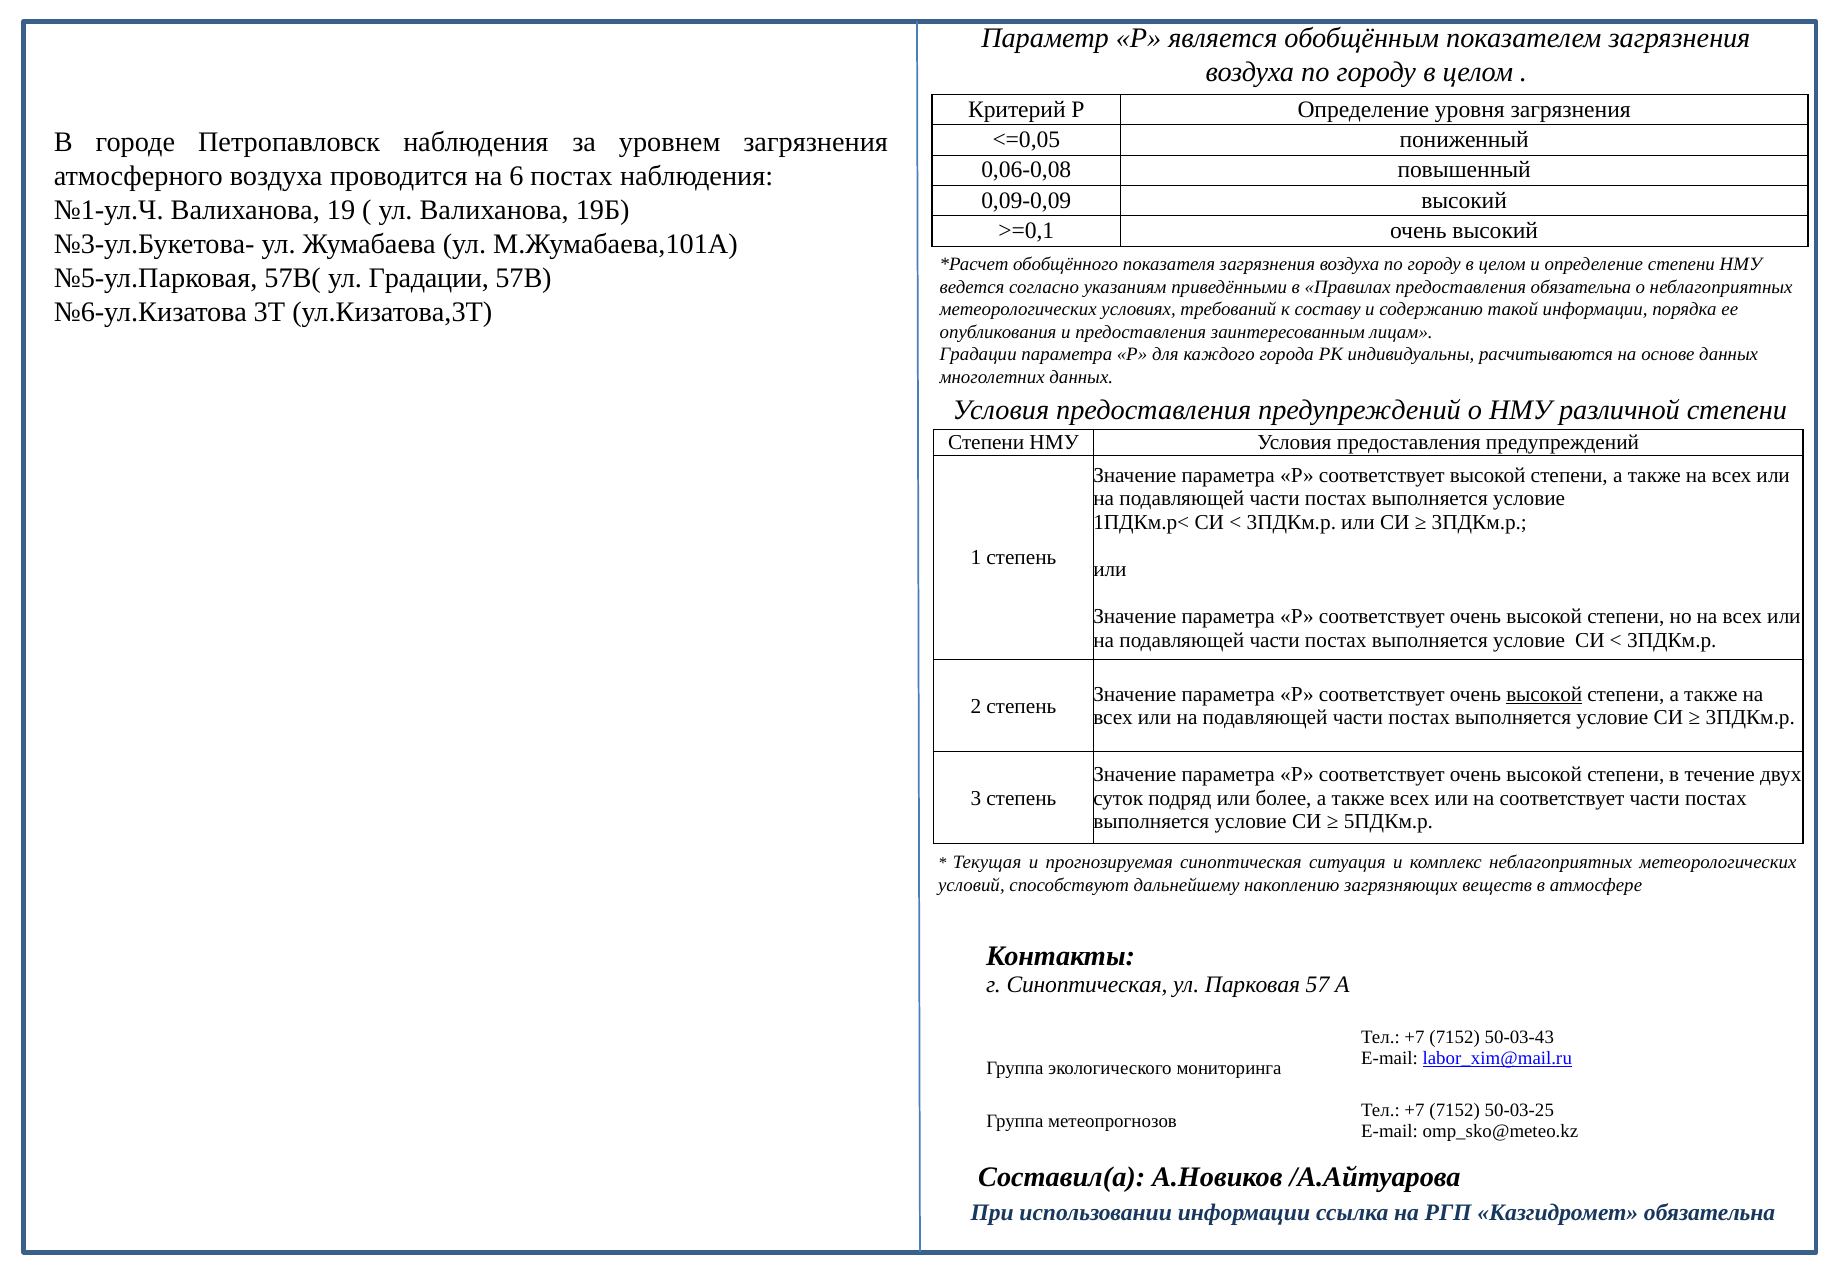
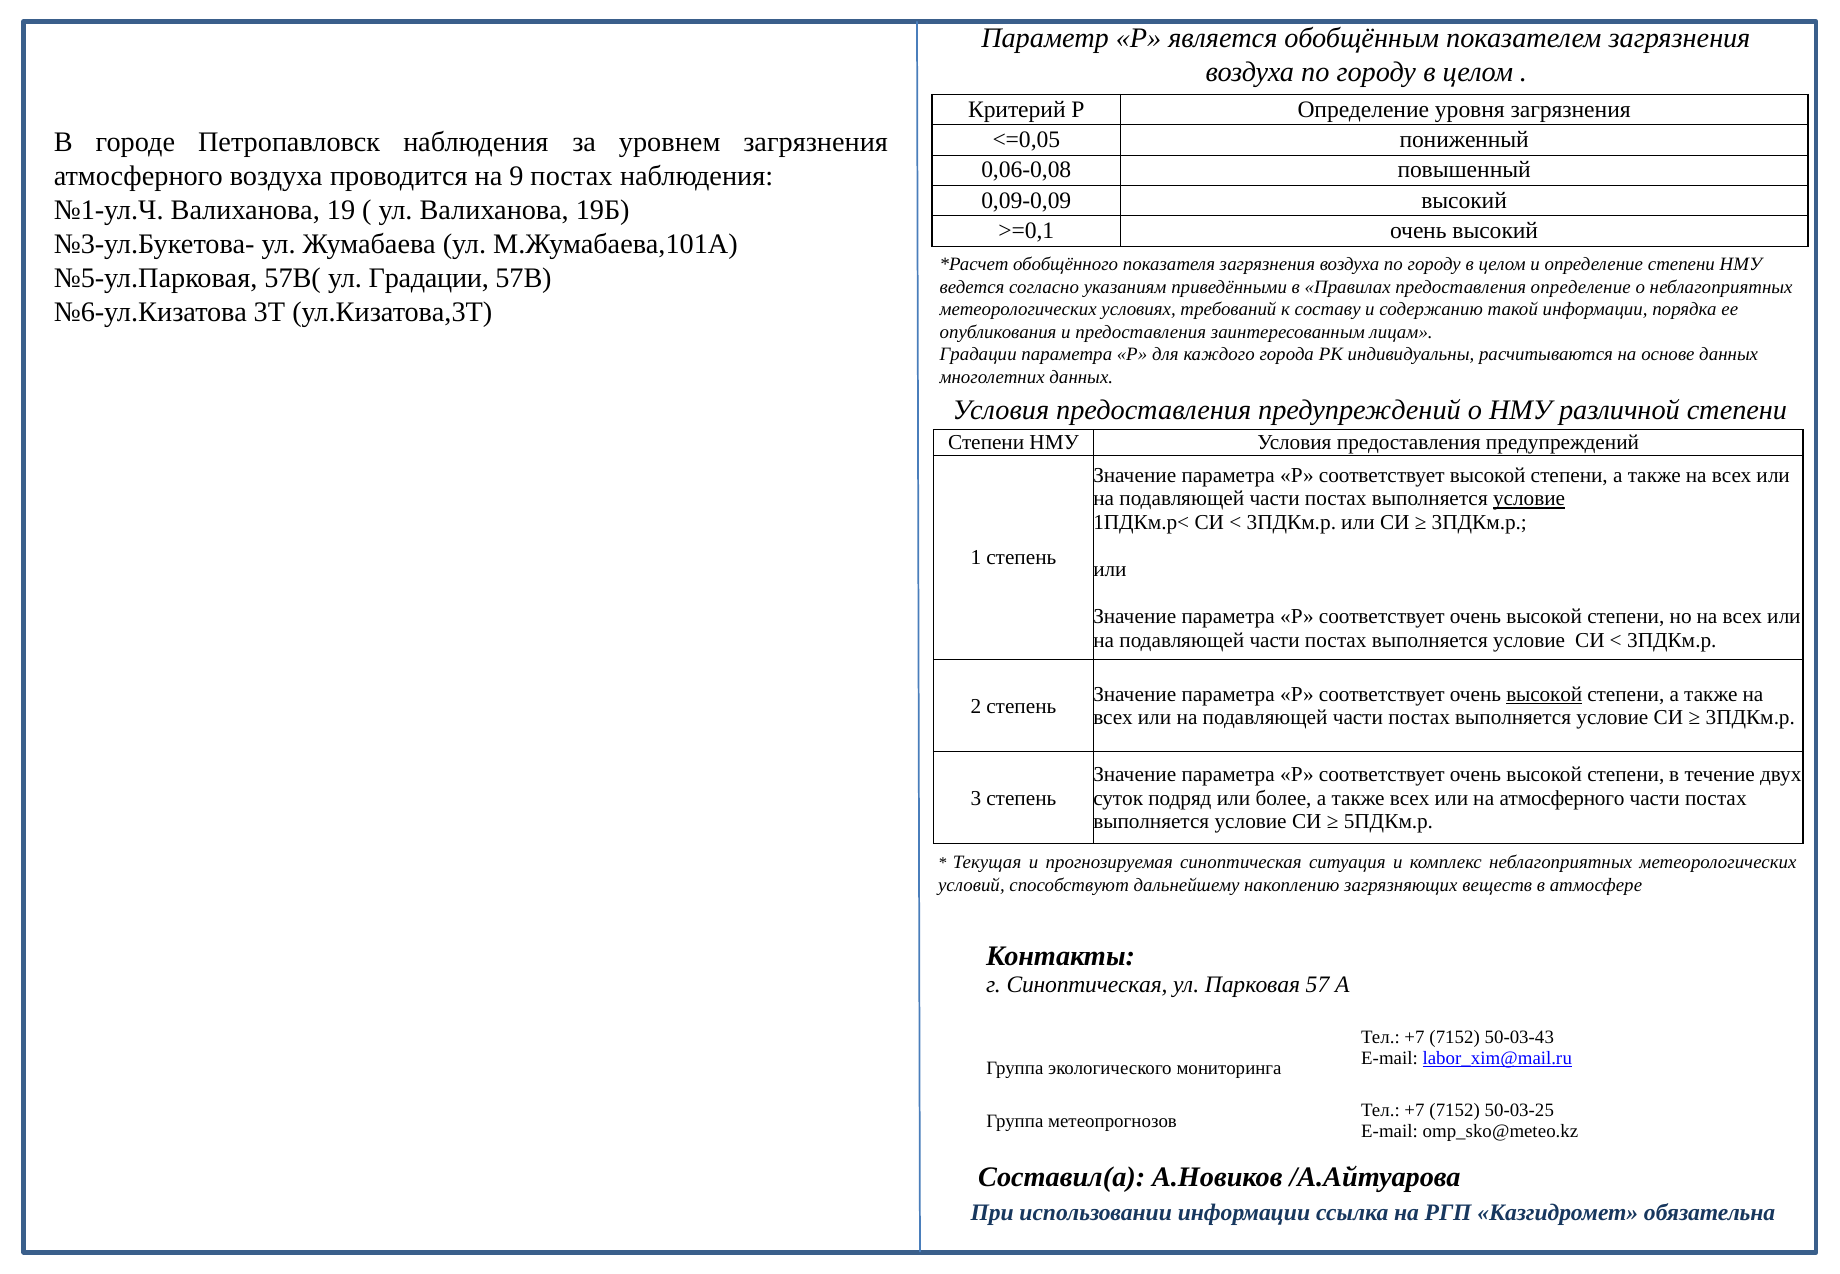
6: 6 -> 9 (516, 176)
предоставления обязательна: обязательна -> определение (1581, 287)
условие underline: none -> present (1529, 499)
на соответствует: соответствует -> атмосферного (1562, 798)
